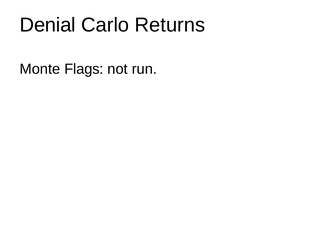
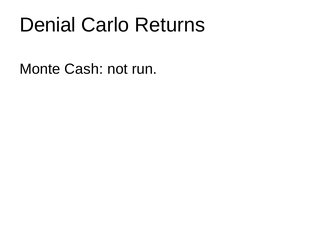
Flags: Flags -> Cash (84, 69)
